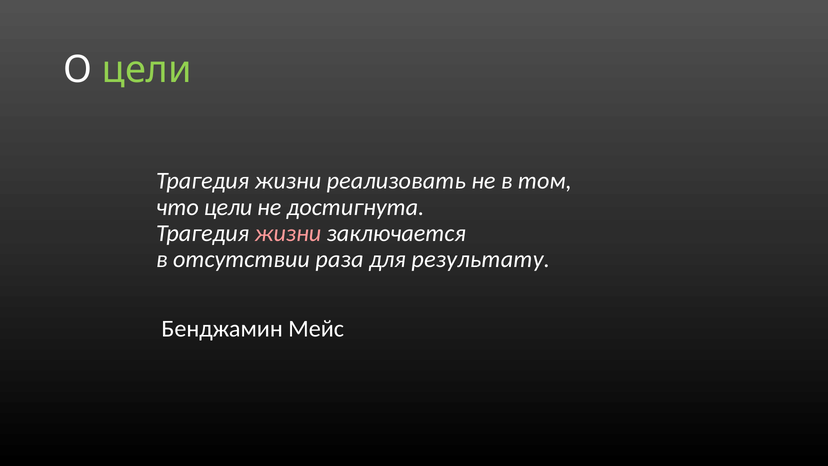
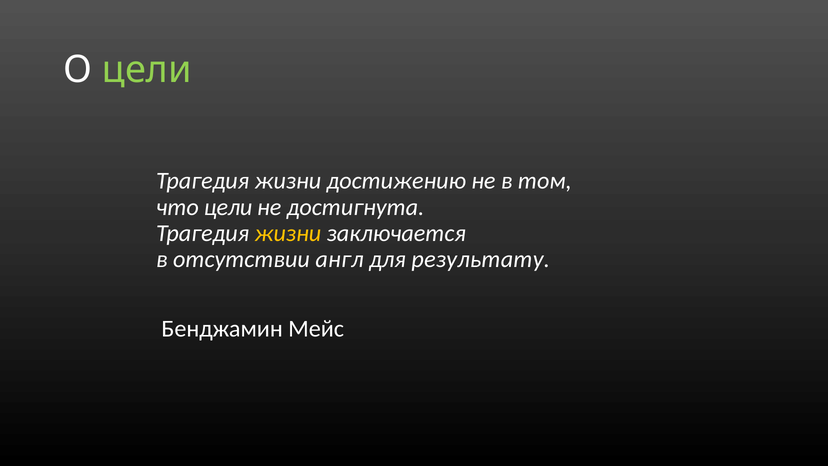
реализовать: реализовать -> достижению (396, 181)
жизни colour: pink -> yellow (288, 233)
раза: раза -> англ (339, 259)
